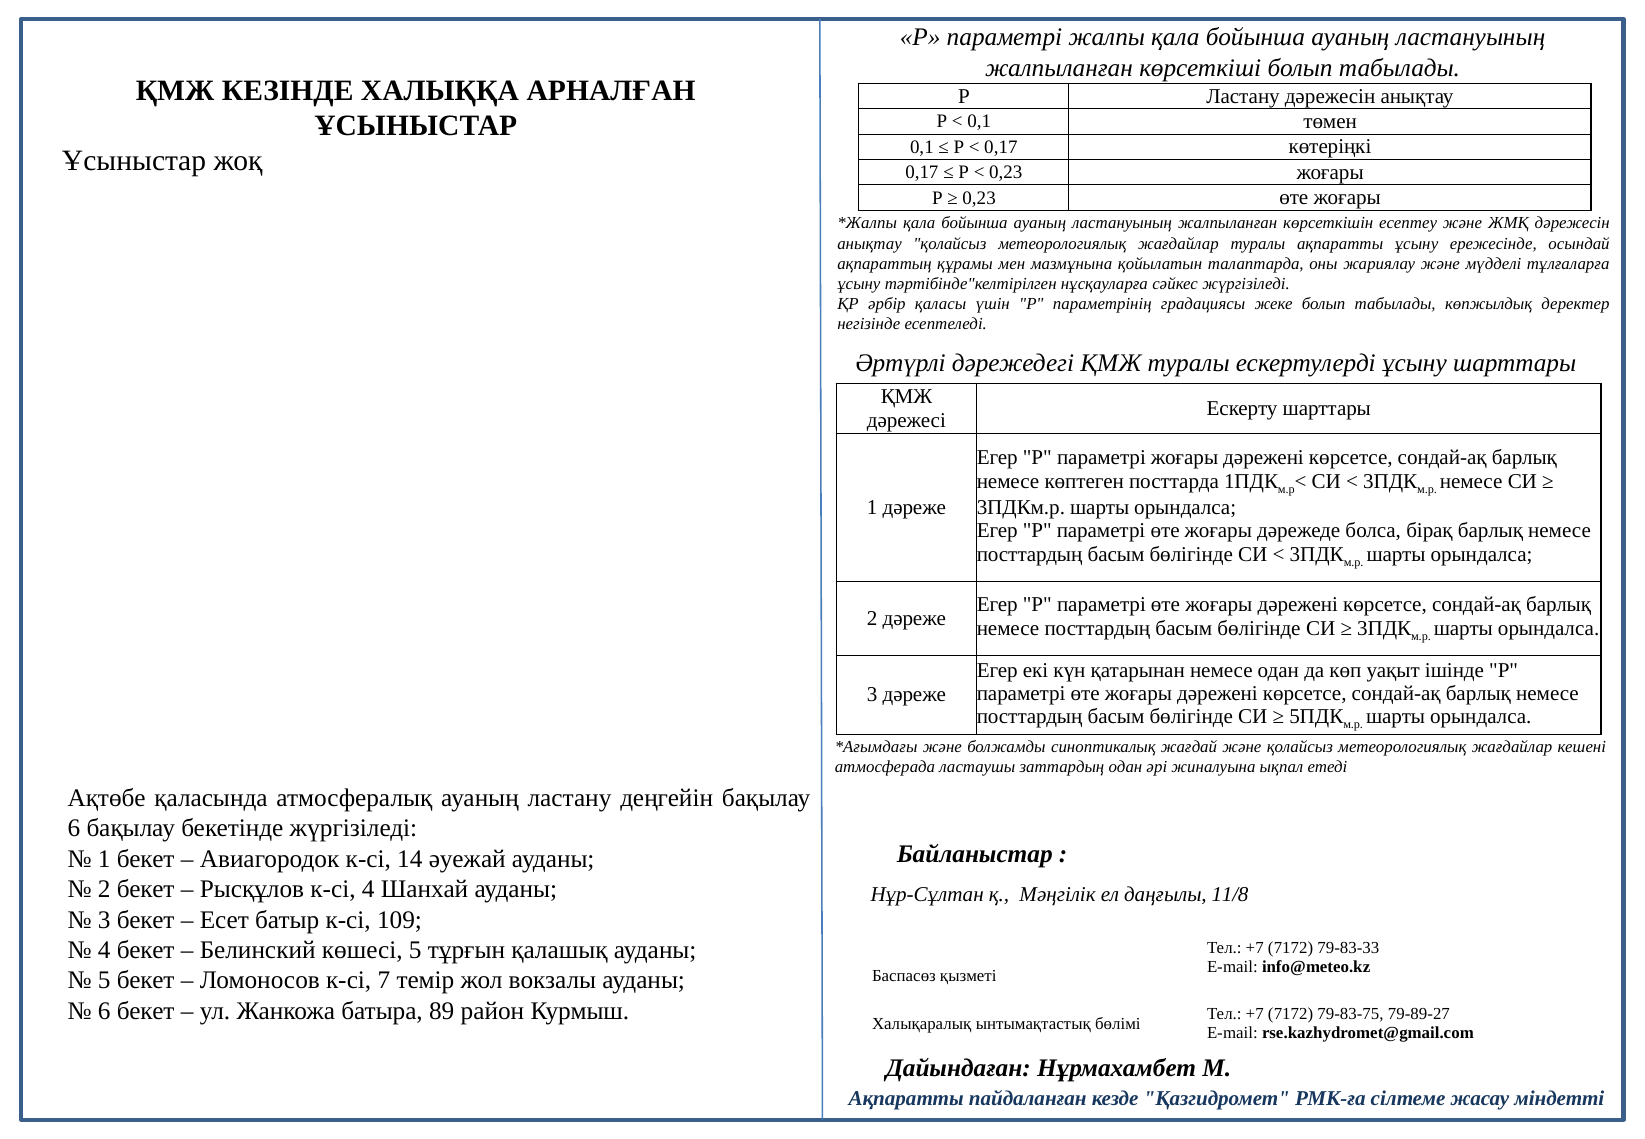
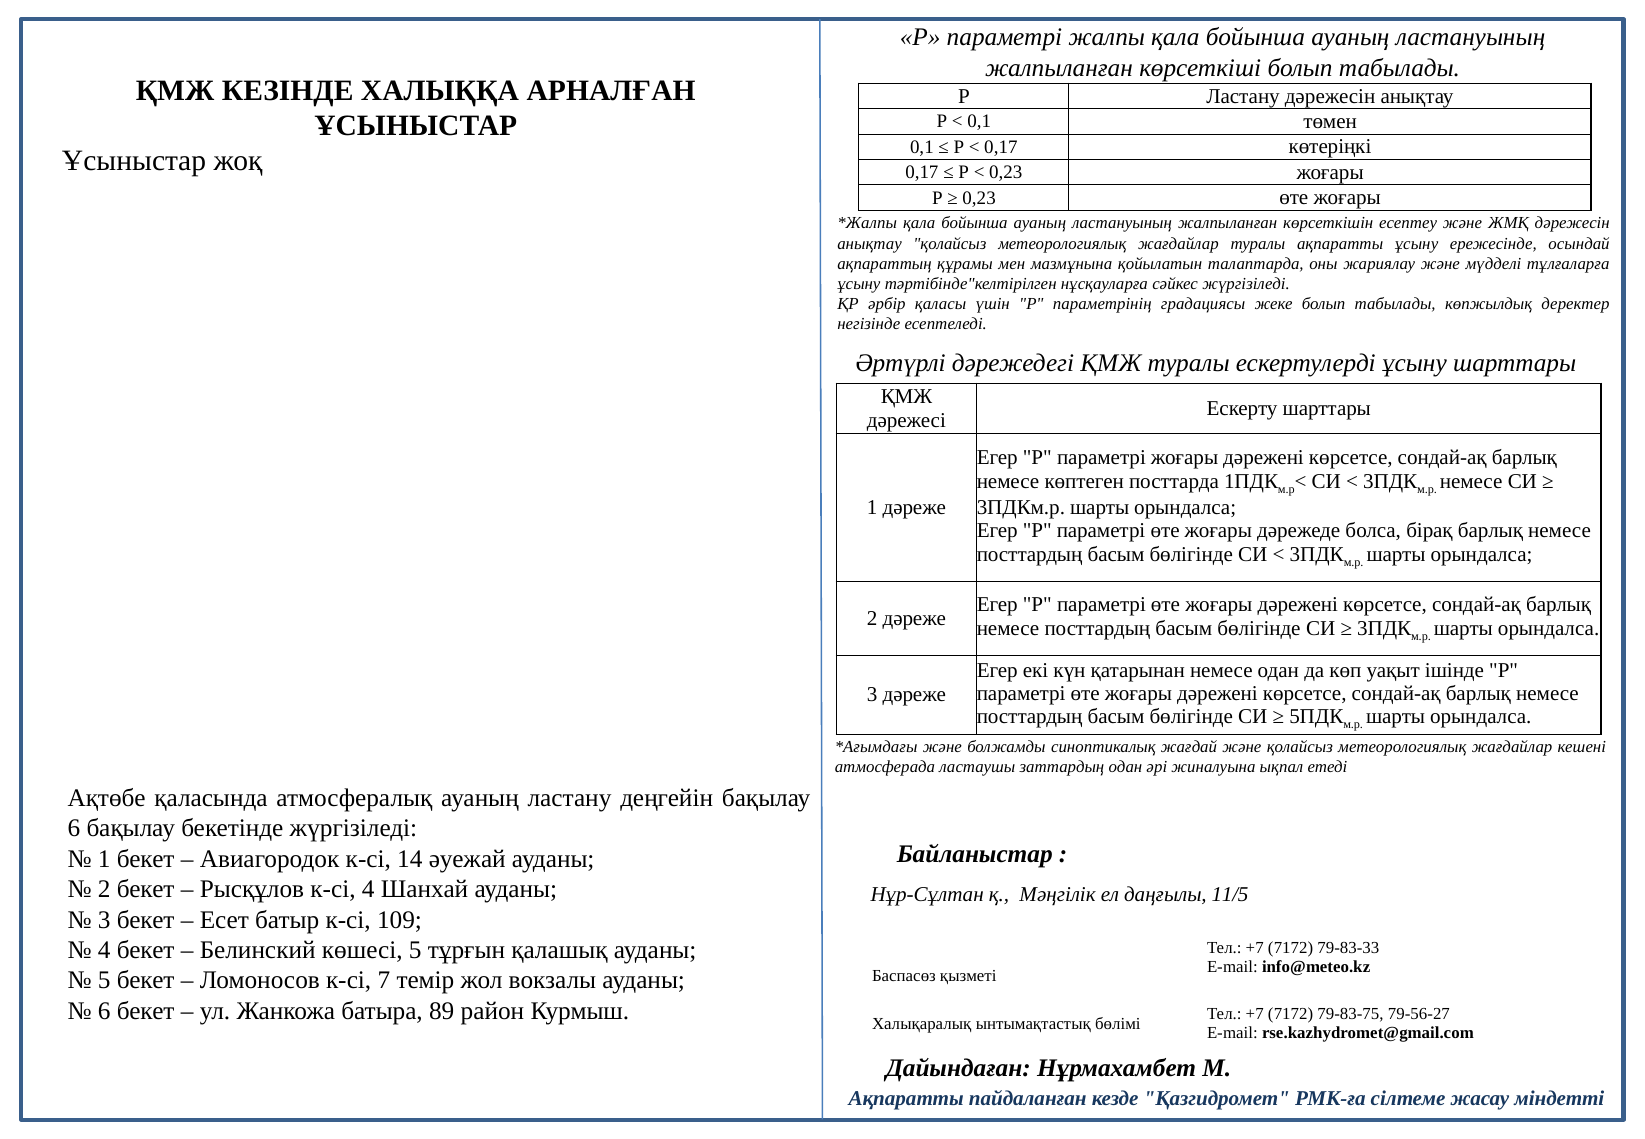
11/8: 11/8 -> 11/5 (1230, 894)
79-89-27: 79-89-27 -> 79-56-27 (1419, 1014)
